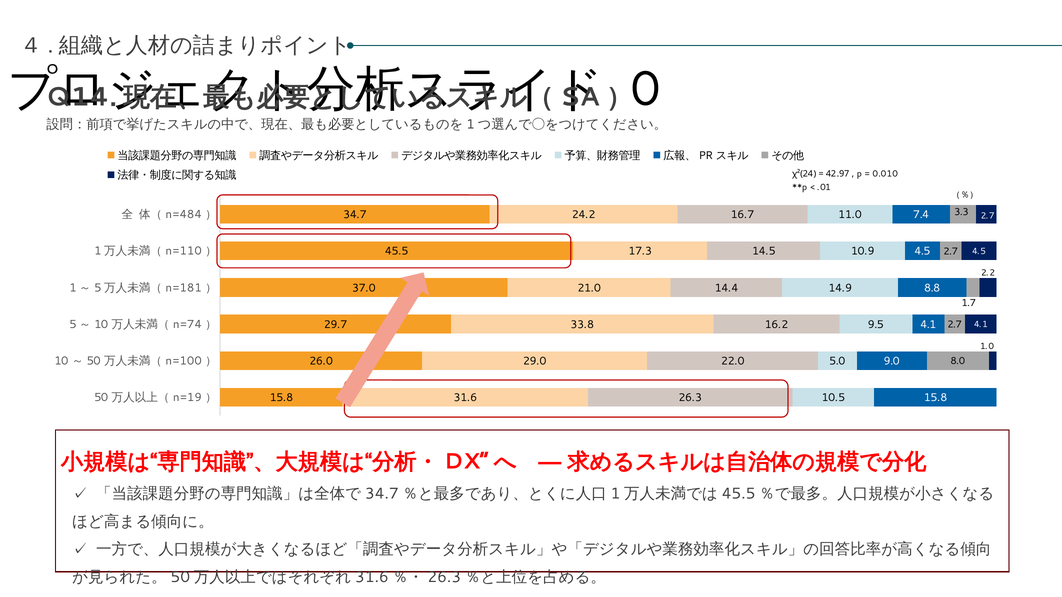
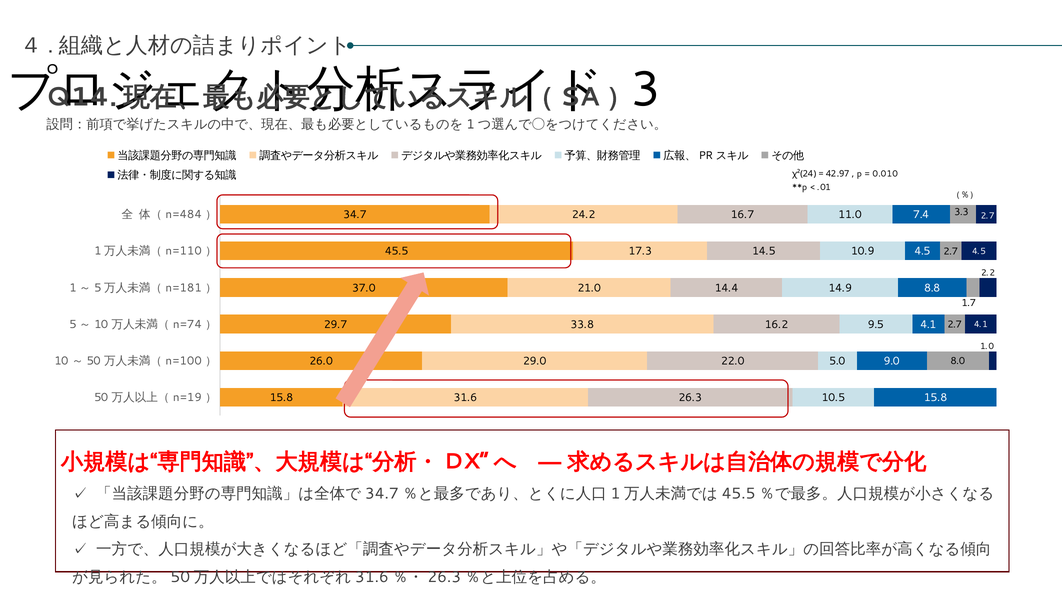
0: 0 -> 3 (646, 89)
